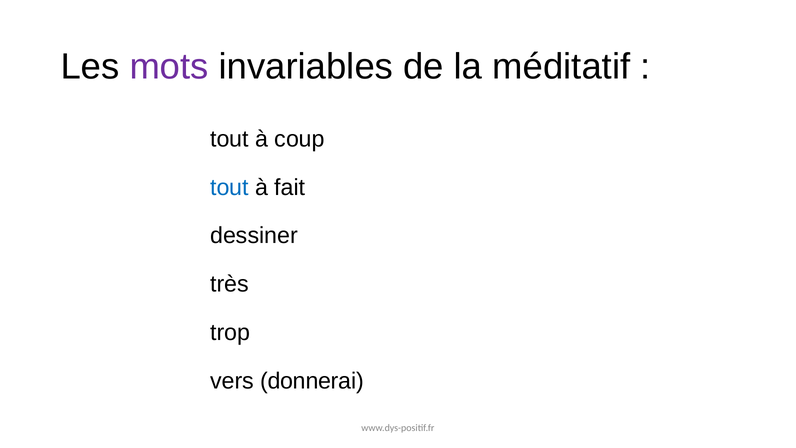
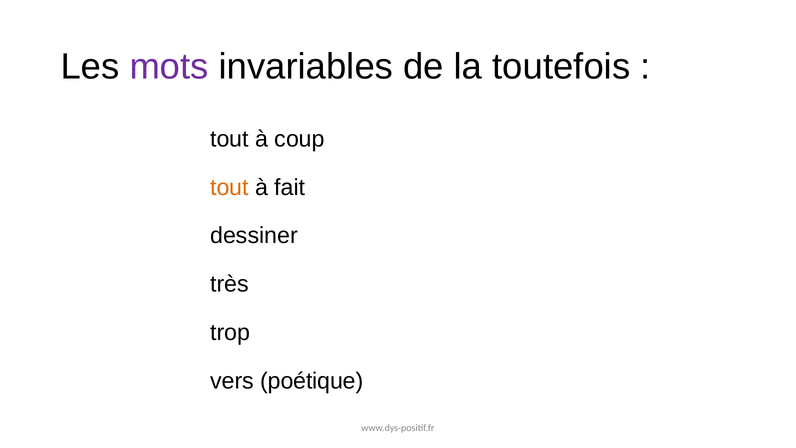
méditatif: méditatif -> toutefois (561, 67)
tout colour: blue -> orange (230, 187)
donnerai: donnerai -> poétique (312, 381)
